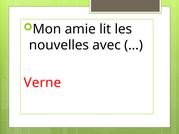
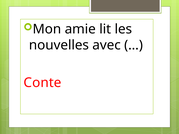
Verne: Verne -> Conte (42, 83)
